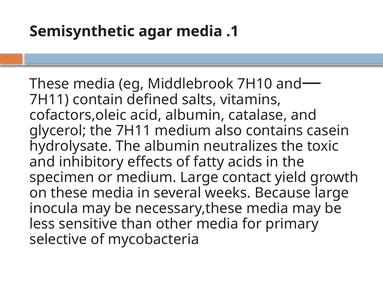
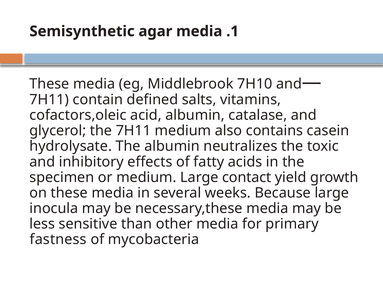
selective: selective -> fastness (58, 240)
